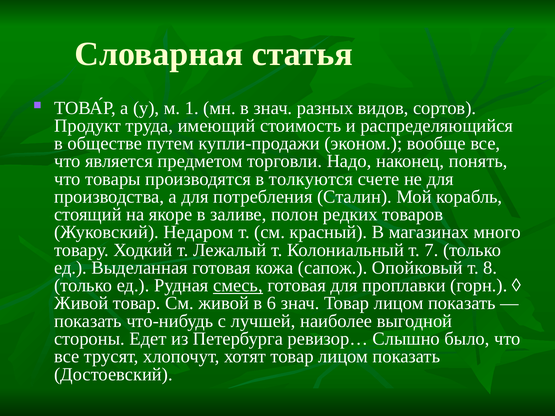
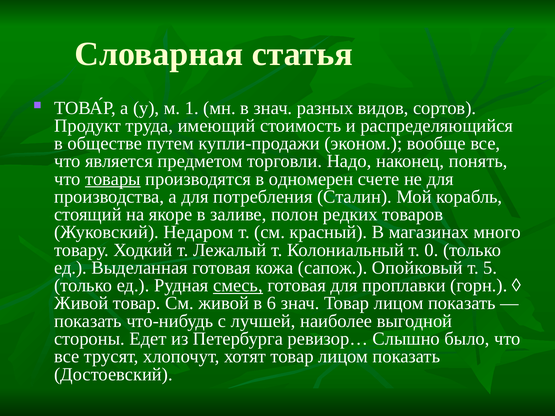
товары underline: none -> present (113, 179)
толкуются: толкуются -> одномерен (311, 179)
7: 7 -> 0 (431, 250)
8: 8 -> 5 (490, 268)
